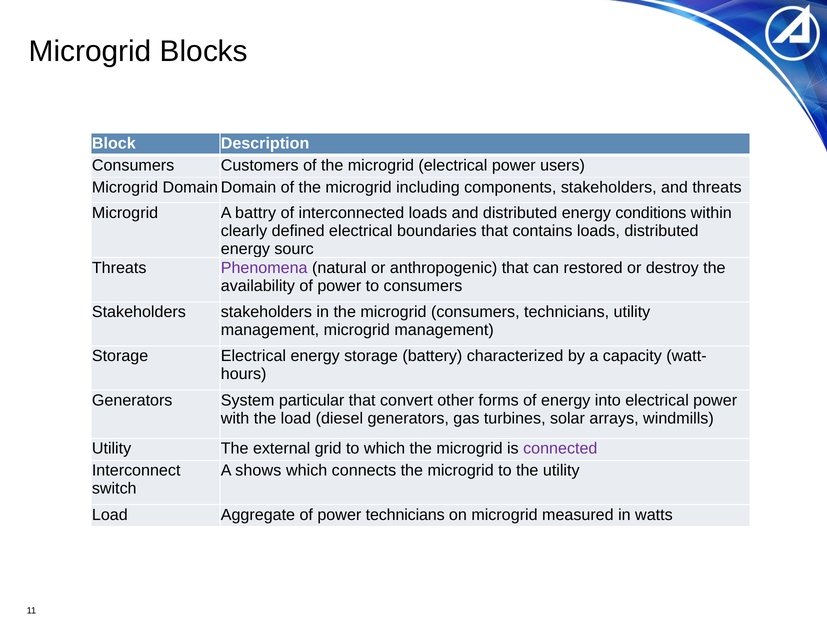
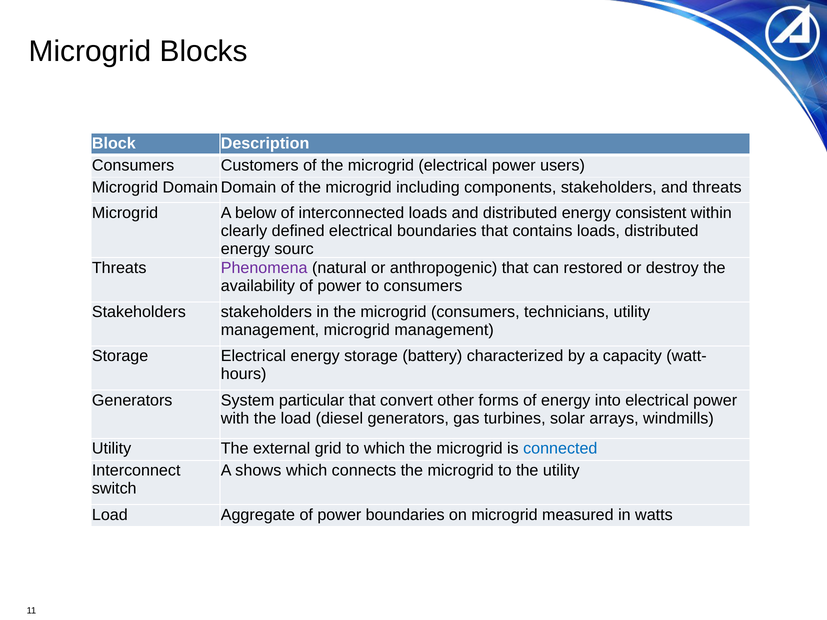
battry: battry -> below (256, 213)
conditions: conditions -> consistent (651, 213)
connected colour: purple -> blue (560, 449)
power technicians: technicians -> boundaries (405, 515)
